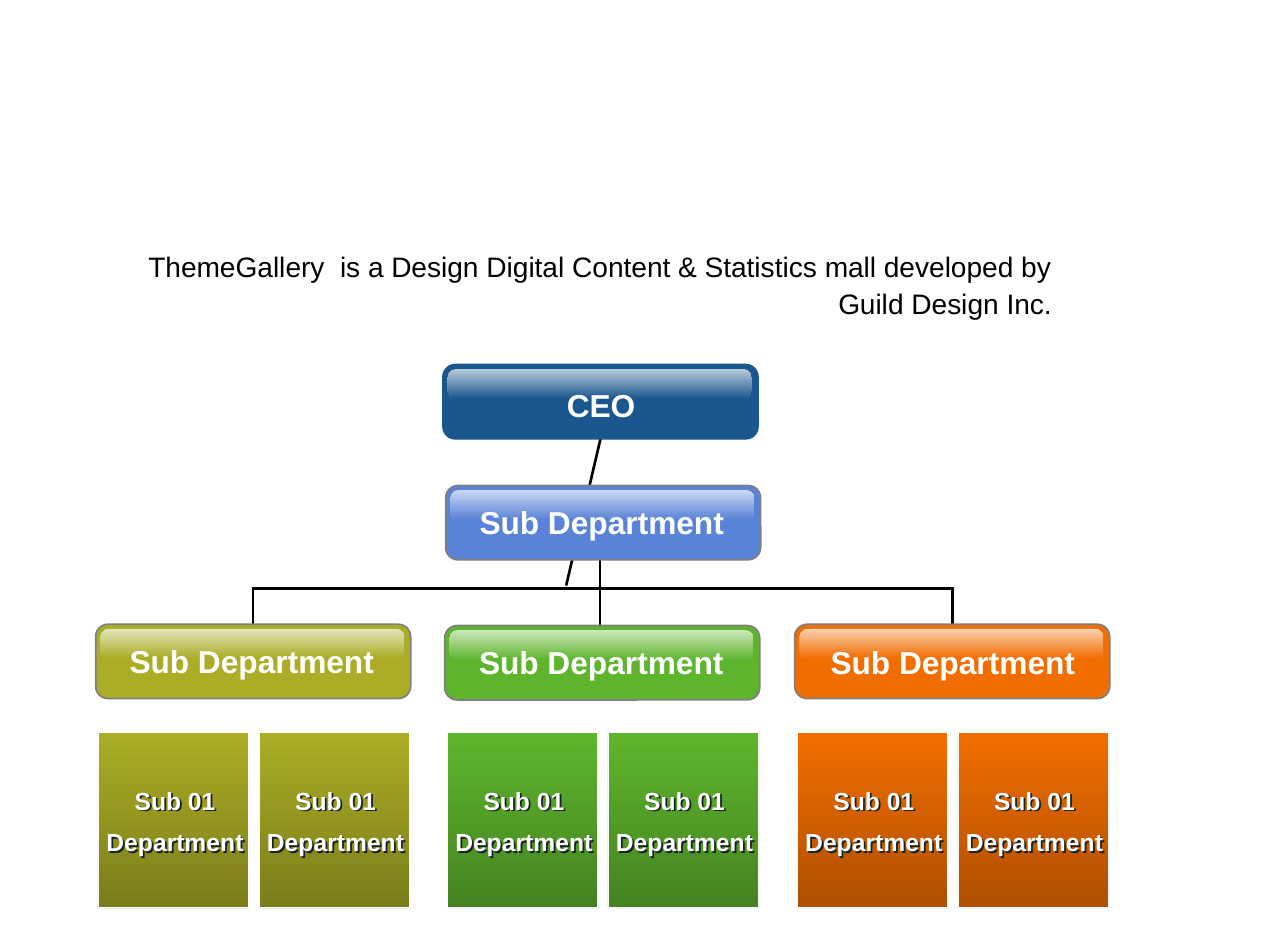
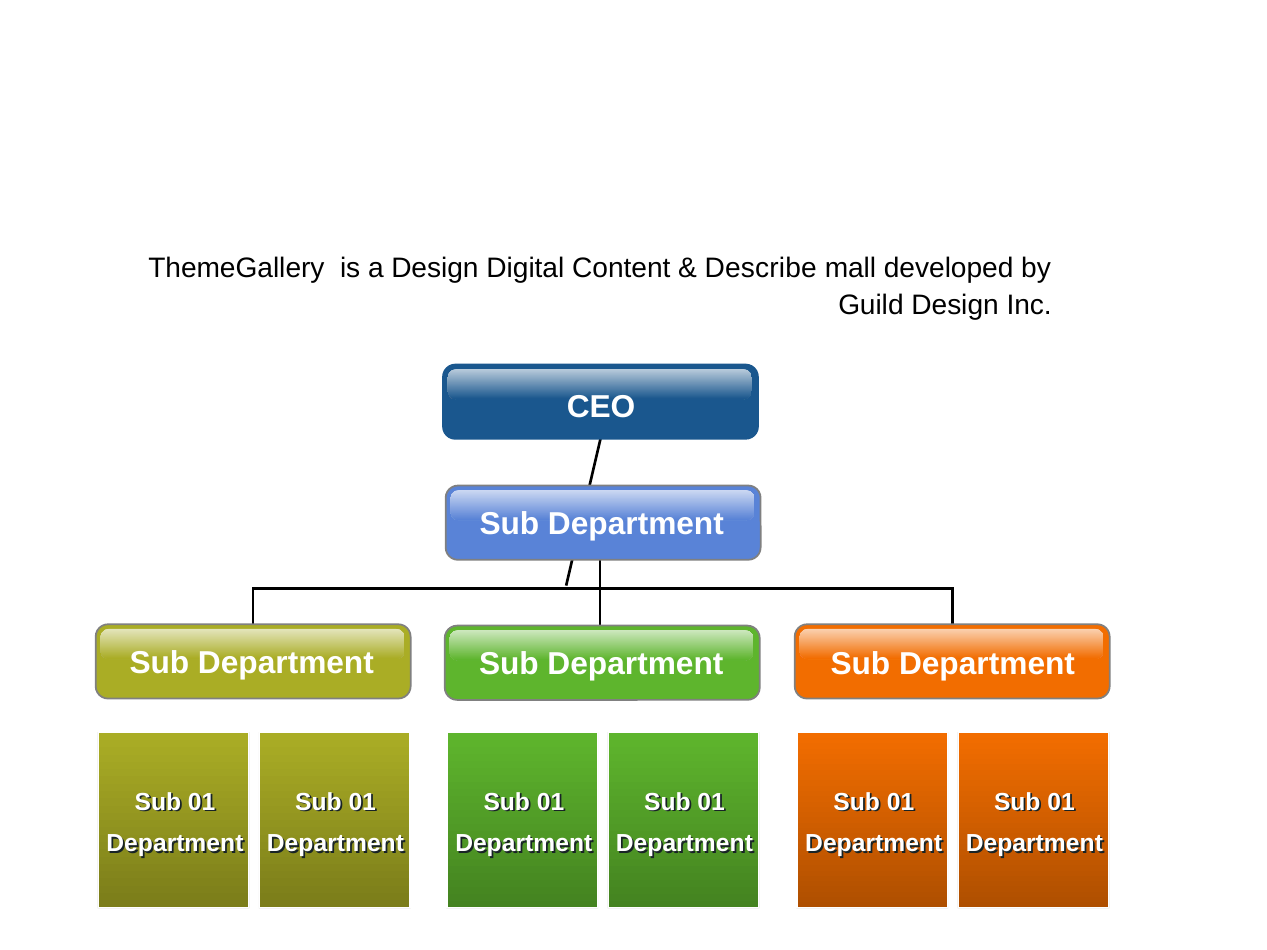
Statistics: Statistics -> Describe (761, 269)
